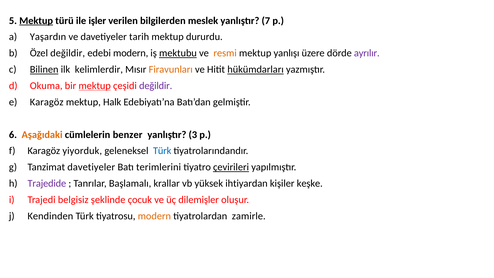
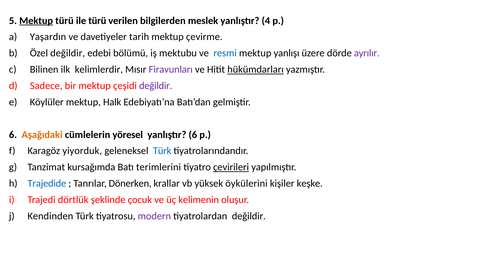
ile işler: işler -> türü (97, 21)
7: 7 -> 4 (266, 21)
dururdu: dururdu -> çevirme (204, 37)
edebi modern: modern -> bölümü (131, 53)
mektubu underline: present -> none (178, 53)
resmi colour: orange -> blue (225, 53)
Bilinen underline: present -> none (44, 69)
Firavunları colour: orange -> purple (171, 69)
Okuma: Okuma -> Sadece (46, 86)
mektup underline: present -> none (95, 86)
Karagöz: Karagöz -> Köylüler (47, 102)
benzer: benzer -> yöresel (128, 135)
yanlıştır 3: 3 -> 6 (193, 135)
Tanzimat davetiyeler: davetiyeler -> kursağımda (91, 167)
Trajedide colour: purple -> blue (47, 183)
Başlamalı: Başlamalı -> Dönerken (130, 183)
ihtiyardan: ihtiyardan -> öykülerini (246, 183)
belgisiz: belgisiz -> dörtlük (73, 200)
dilemişler: dilemişler -> kelimenin (199, 200)
modern colour: orange -> purple (154, 216)
tiyatrolardan zamirle: zamirle -> değildir (249, 216)
